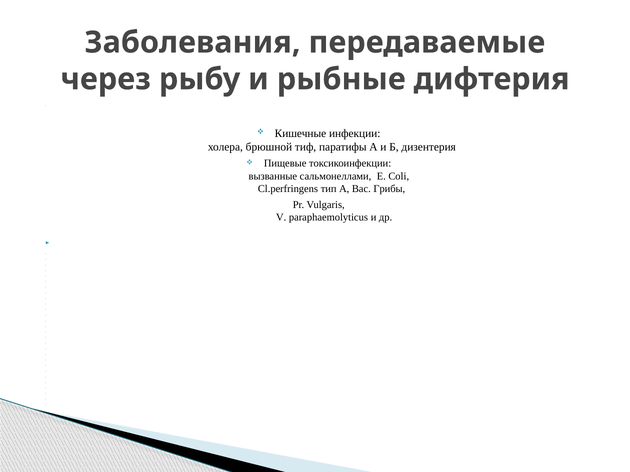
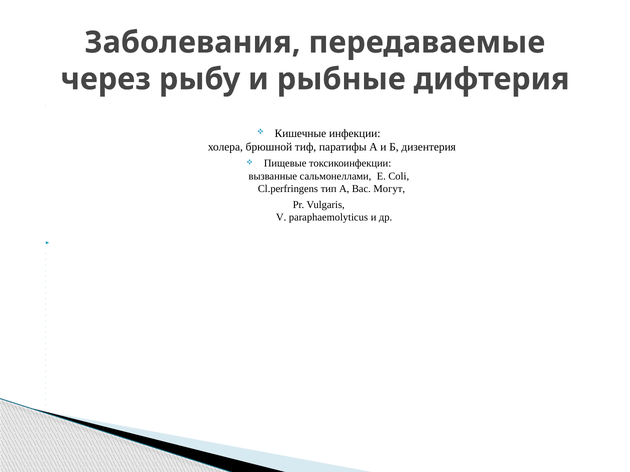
Грибы: Грибы -> Могут (389, 189)
